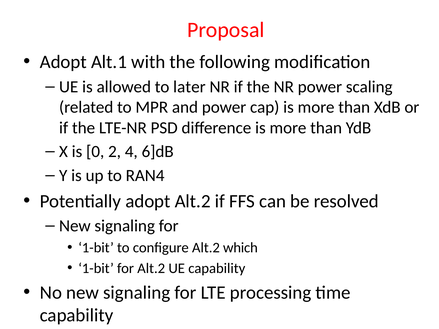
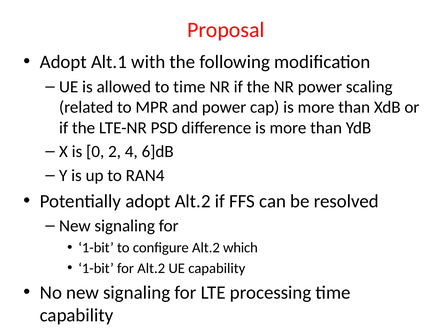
to later: later -> time (189, 87)
